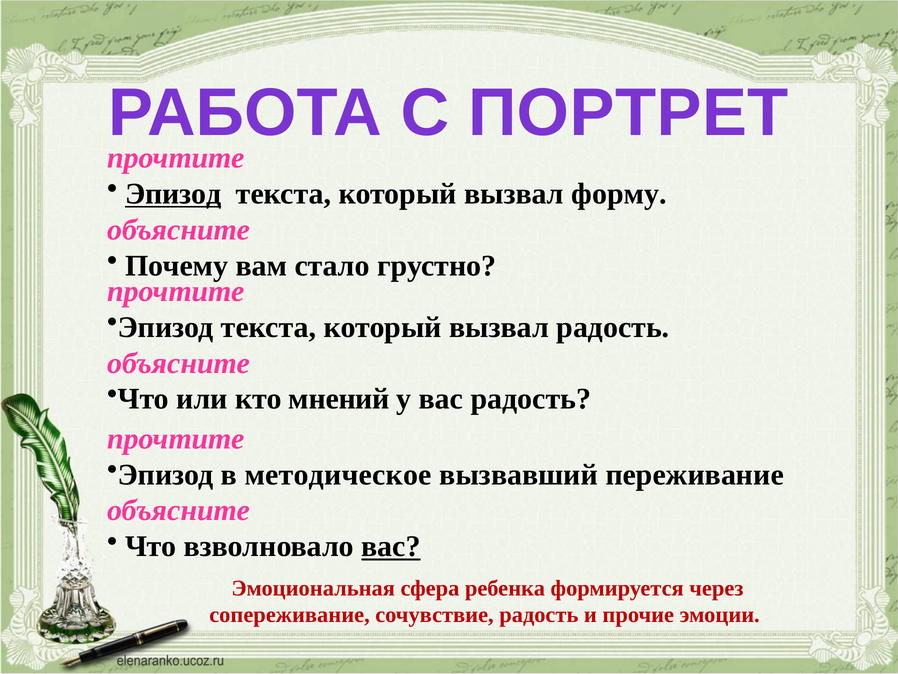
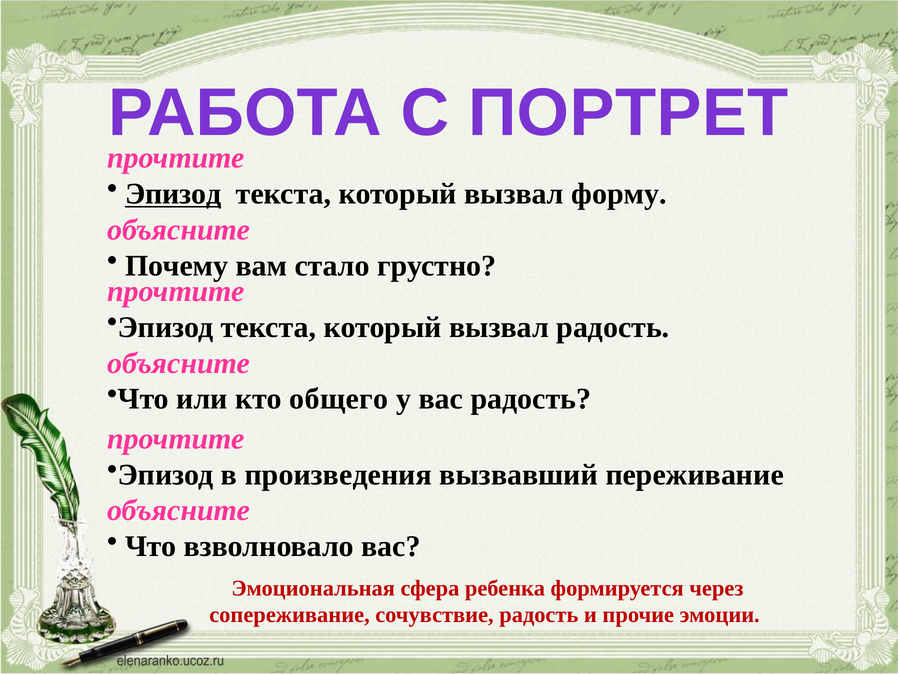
мнений: мнений -> общего (339, 399)
методическое: методическое -> произведения (338, 474)
вас underline: present -> none (391, 546)
